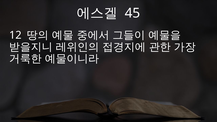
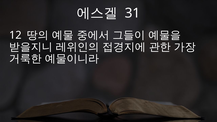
45: 45 -> 31 (132, 13)
